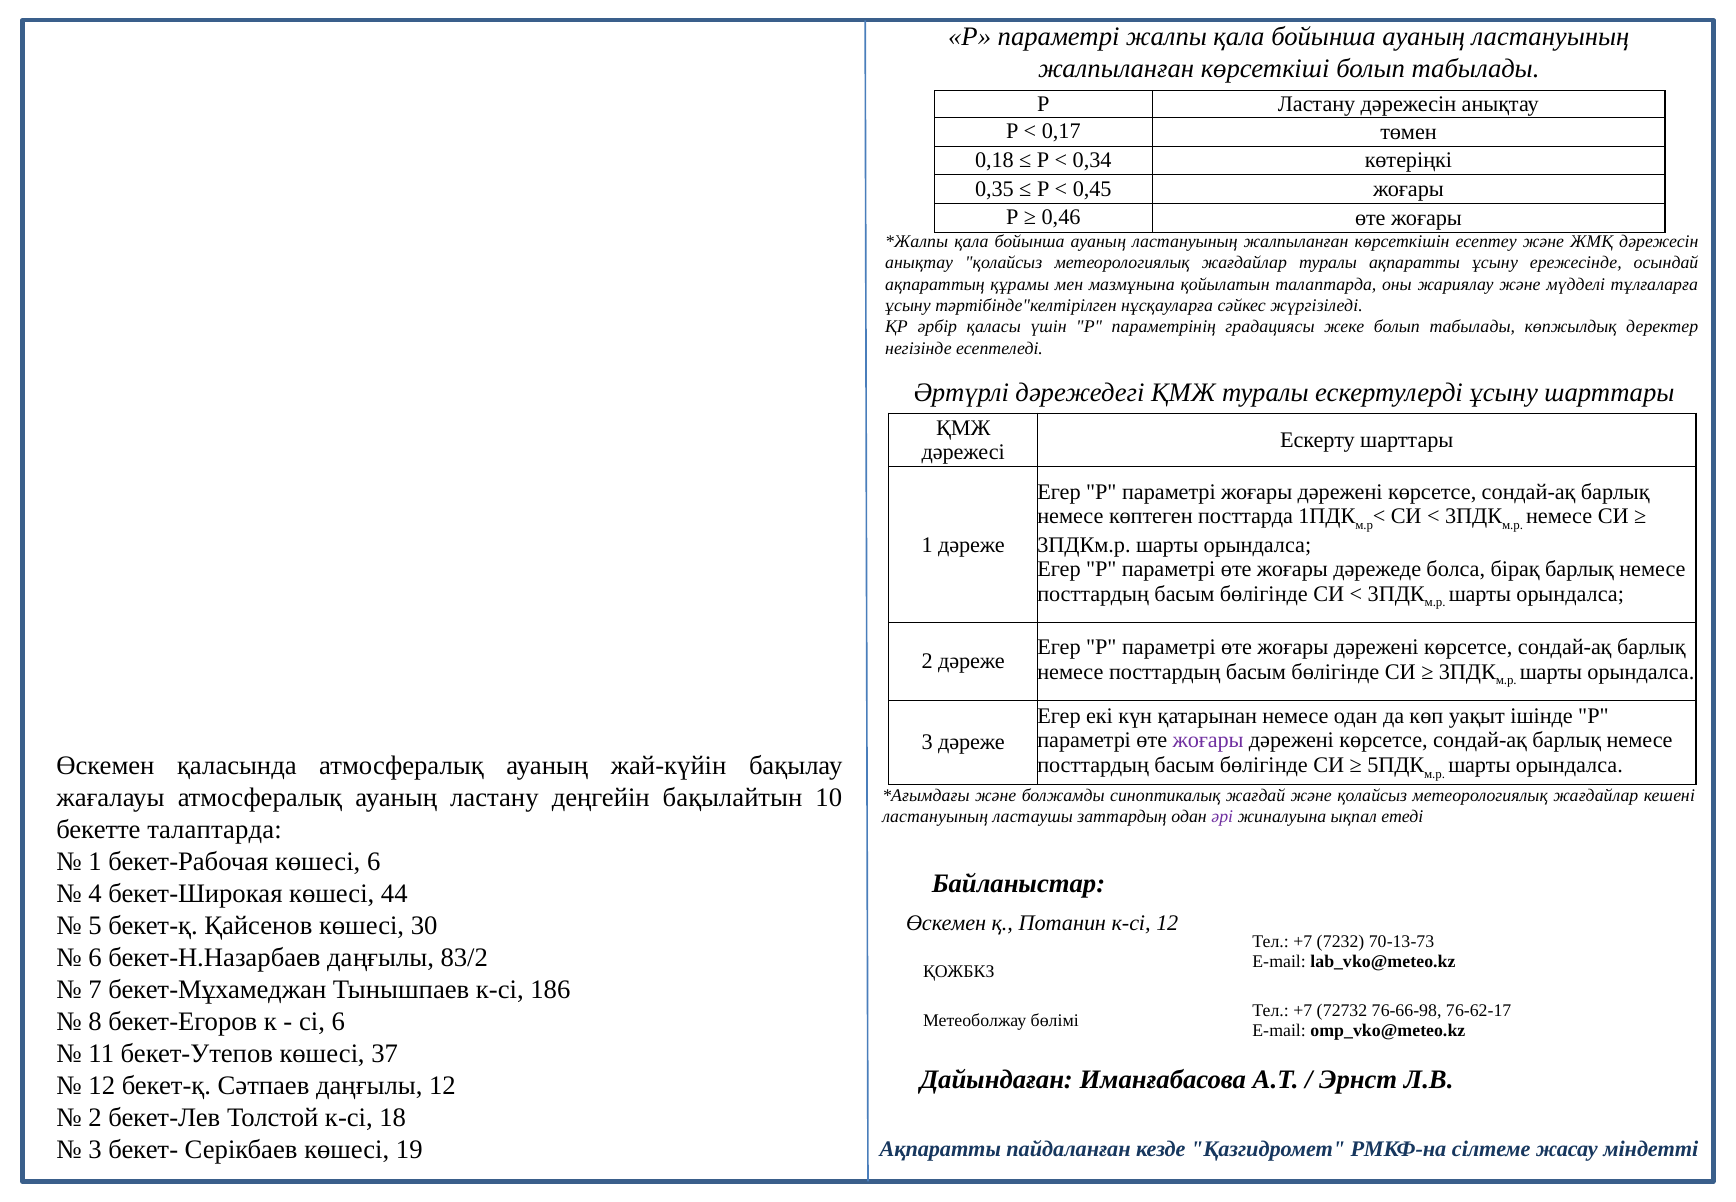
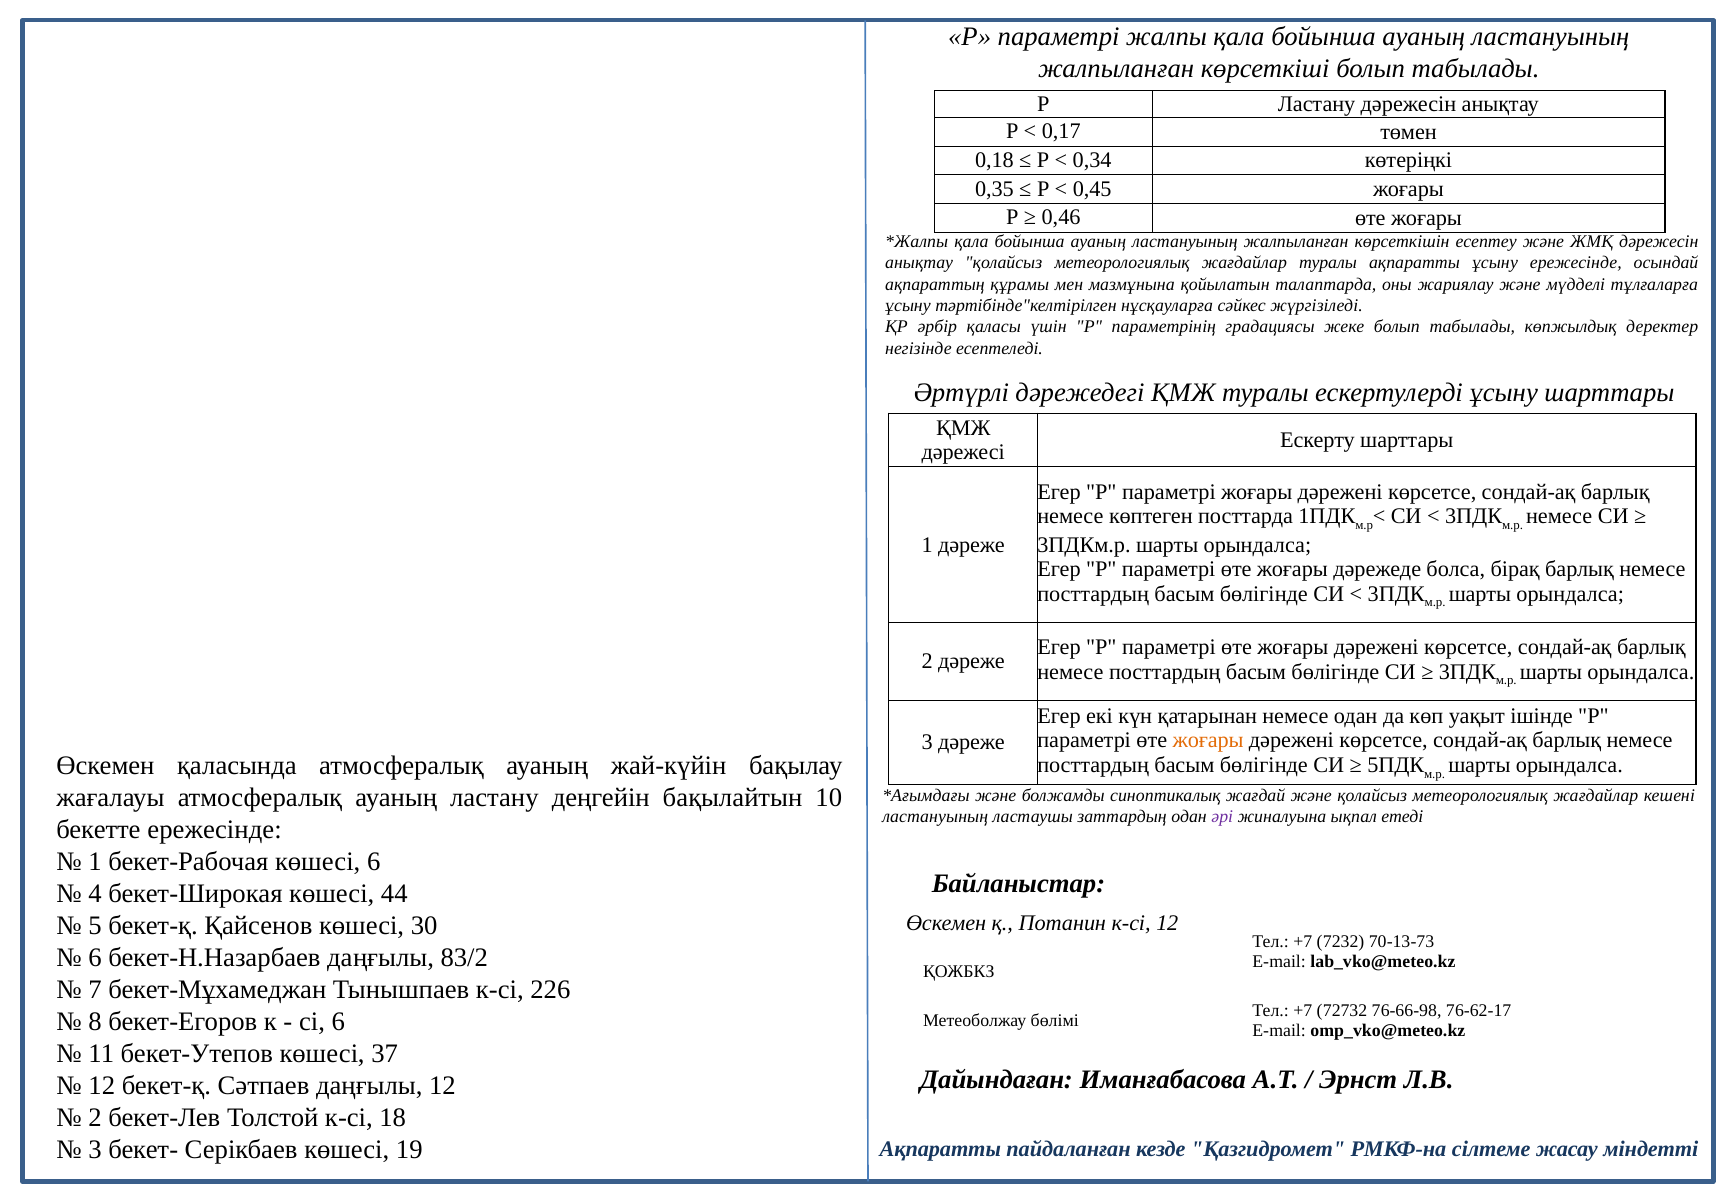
жоғары colour: purple -> orange (1208, 740)
бекетте талаптарда: талаптарда -> ережесінде (215, 830)
186: 186 -> 226 (550, 990)
